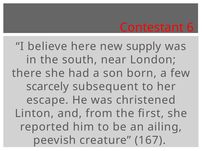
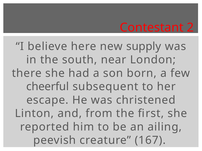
6: 6 -> 2 (190, 28)
scarcely: scarcely -> cheerful (48, 87)
